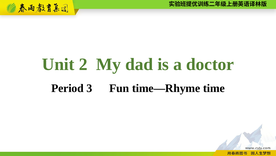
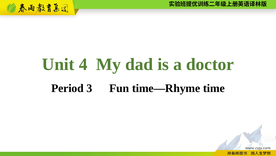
2: 2 -> 4 (83, 64)
